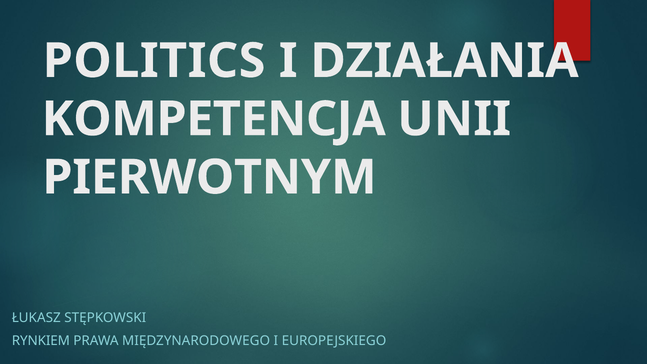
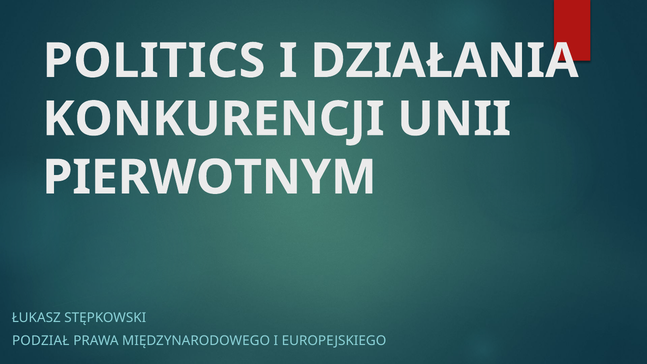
KOMPETENCJA: KOMPETENCJA -> KONKURENCJI (214, 119)
RYNKIEM: RYNKIEM -> PODZIAŁ (41, 341)
